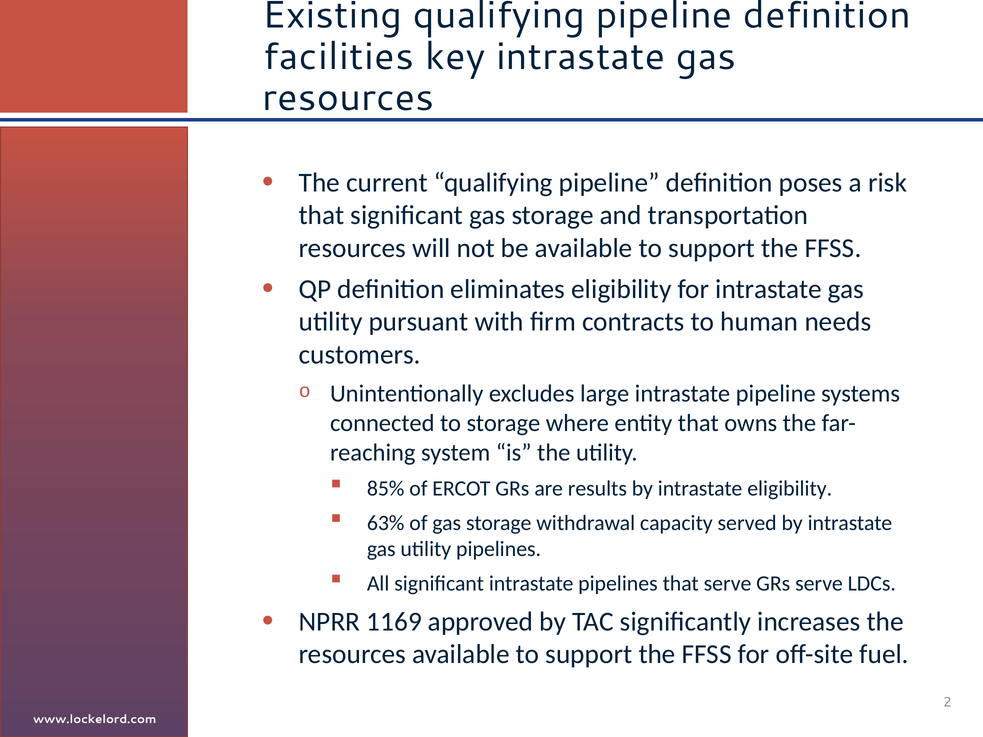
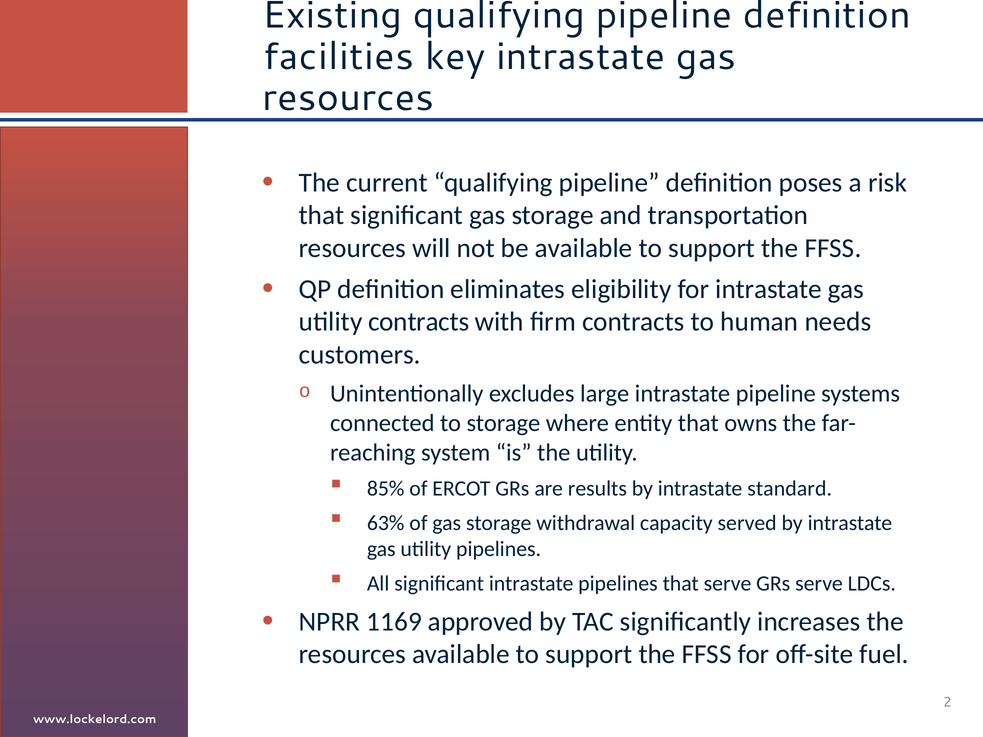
utility pursuant: pursuant -> contracts (419, 322)
intrastate eligibility: eligibility -> standard (790, 489)
